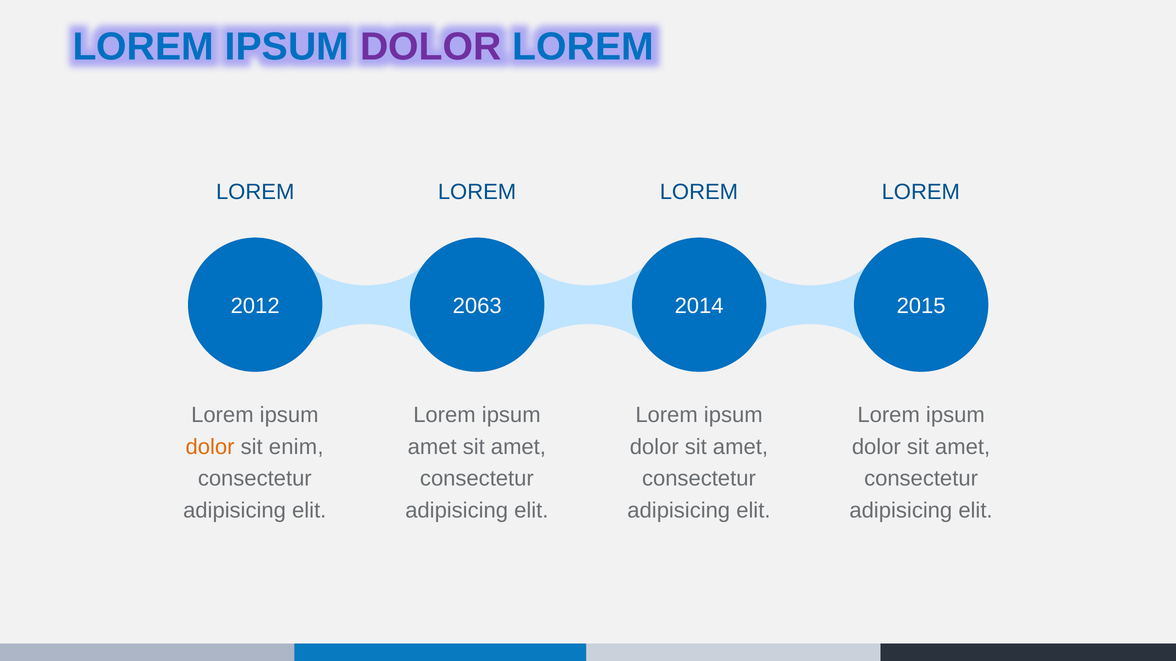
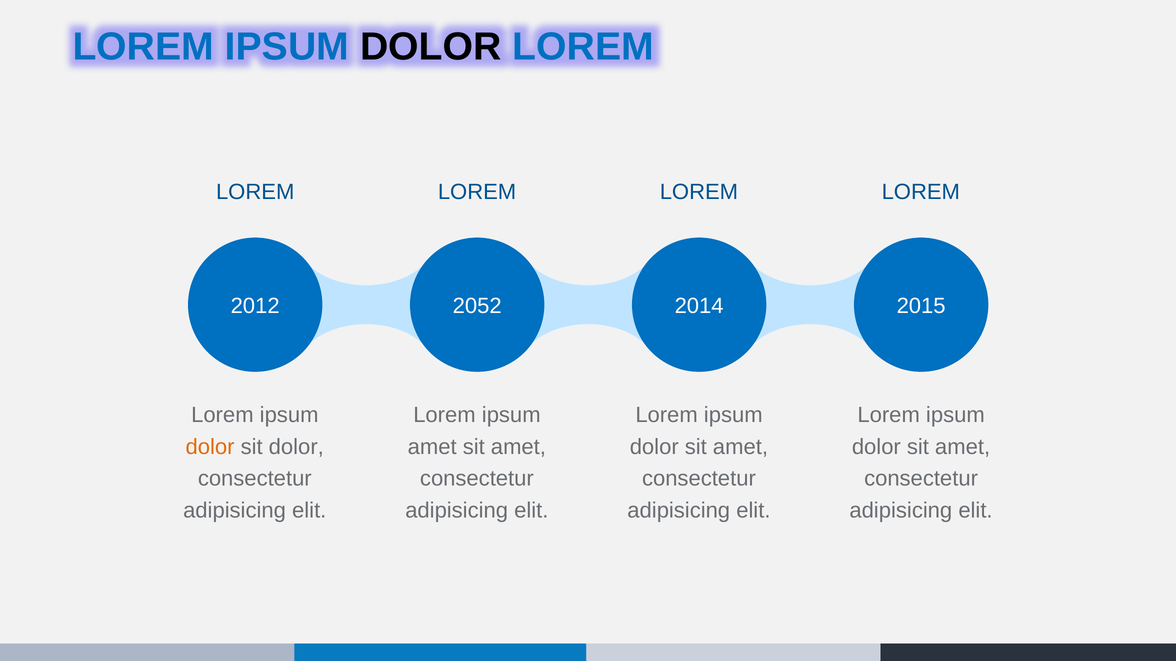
DOLOR colour: purple -> black (431, 47)
2063: 2063 -> 2052 (477, 306)
sit enim: enim -> dolor (296, 447)
